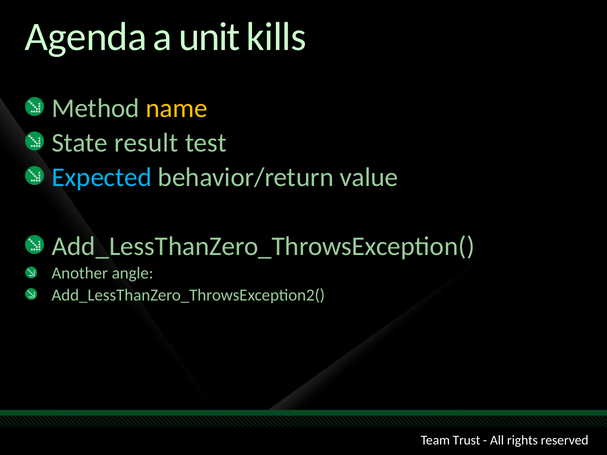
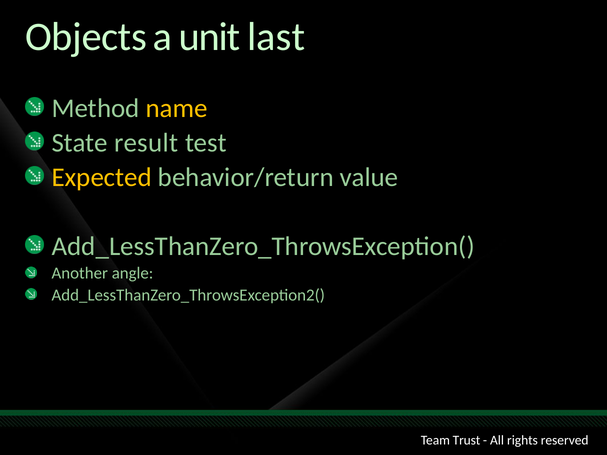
Agenda: Agenda -> Objects (86, 37)
kills: kills -> last (276, 37)
Expected colour: light blue -> yellow (102, 177)
